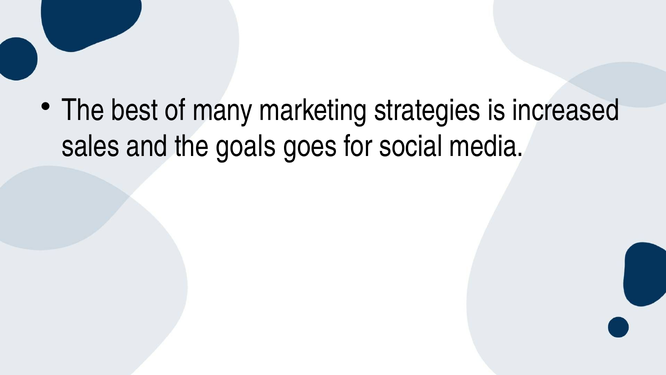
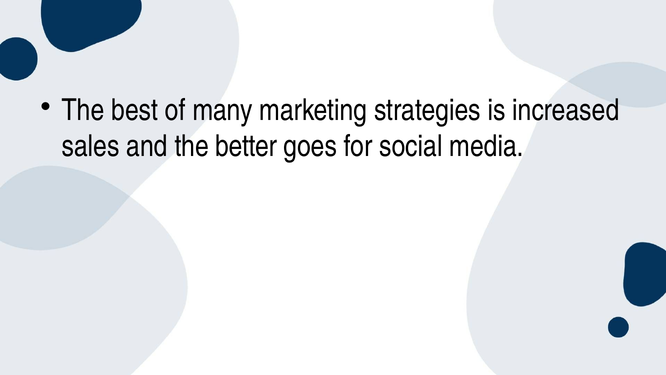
goals: goals -> better (246, 146)
